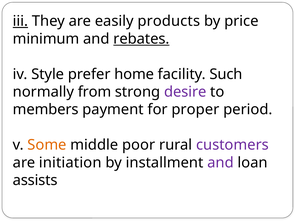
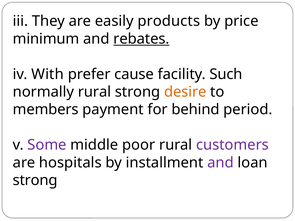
iii underline: present -> none (20, 21)
Style: Style -> With (48, 74)
home: home -> cause (134, 74)
normally from: from -> rural (94, 92)
desire colour: purple -> orange (185, 92)
proper: proper -> behind (195, 110)
Some colour: orange -> purple (47, 145)
initiation: initiation -> hospitals (70, 163)
assists: assists -> strong (35, 180)
